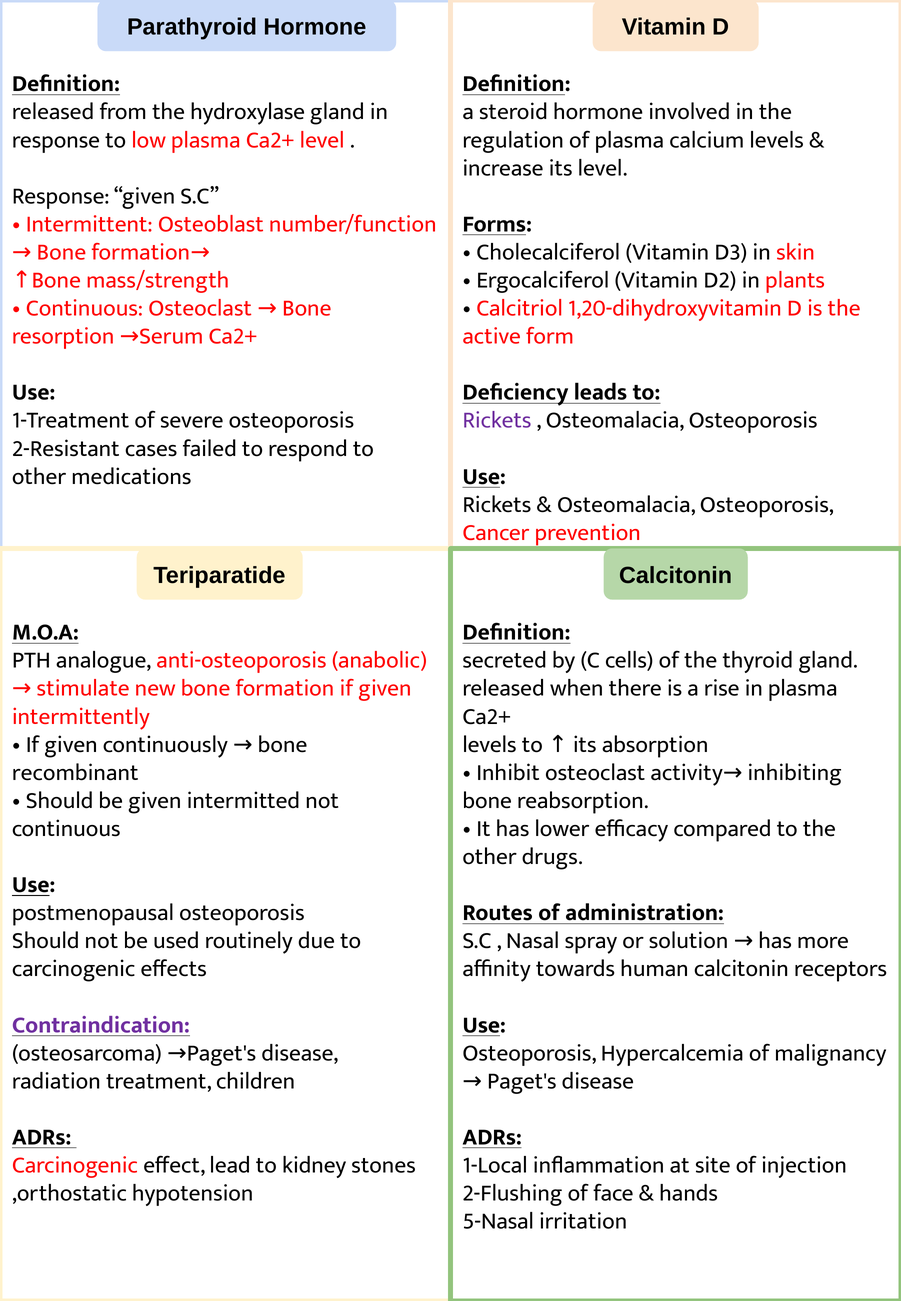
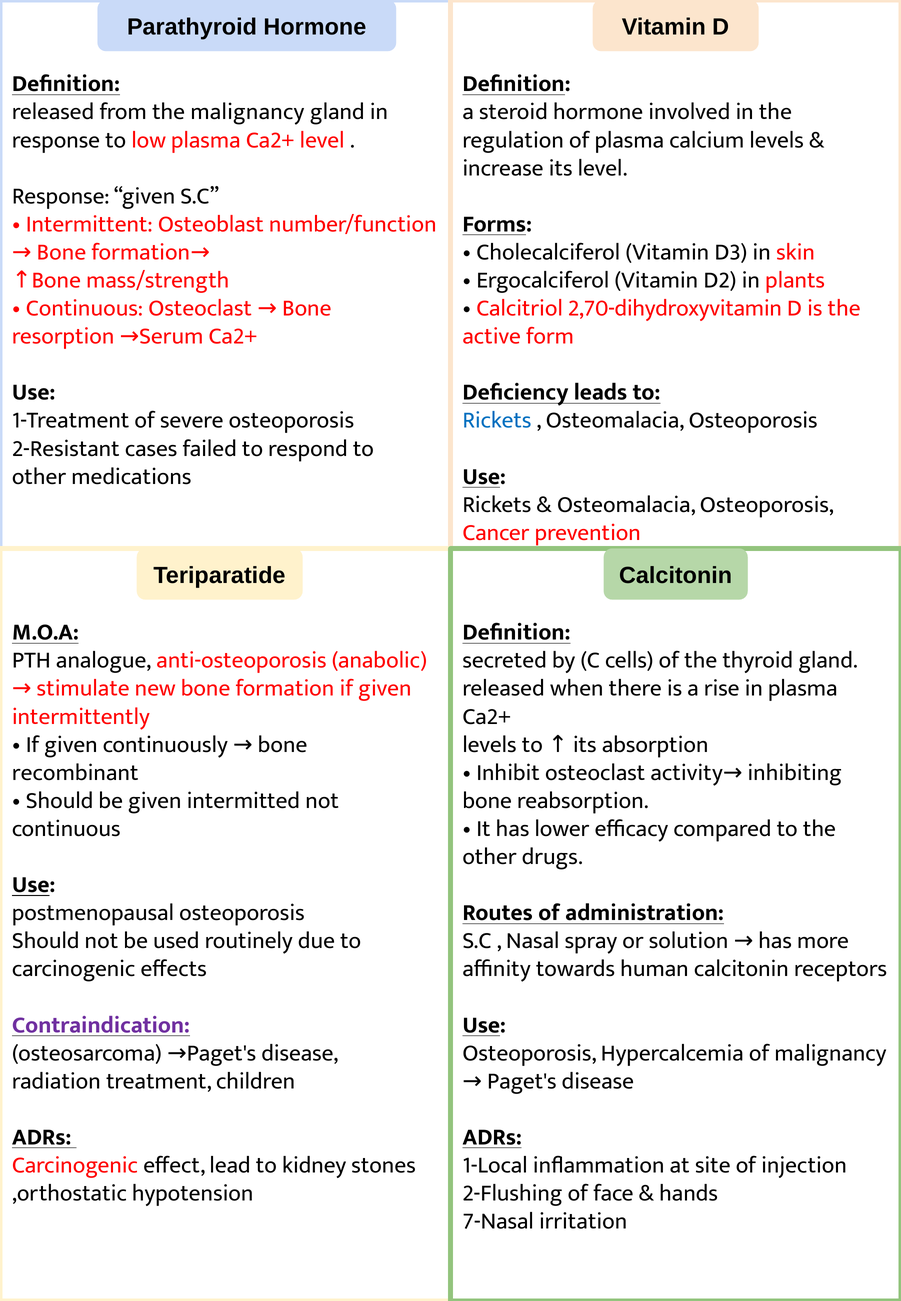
the hydroxylase: hydroxylase -> malignancy (247, 112)
1,20-dihydroxyvitamin: 1,20-dihydroxyvitamin -> 2,70-dihydroxyvitamin (675, 308)
Rickets colour: purple -> blue (497, 420)
5-Nasal: 5-Nasal -> 7-Nasal (498, 1221)
